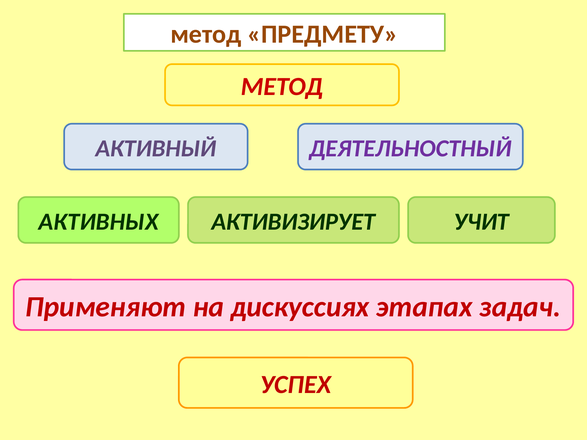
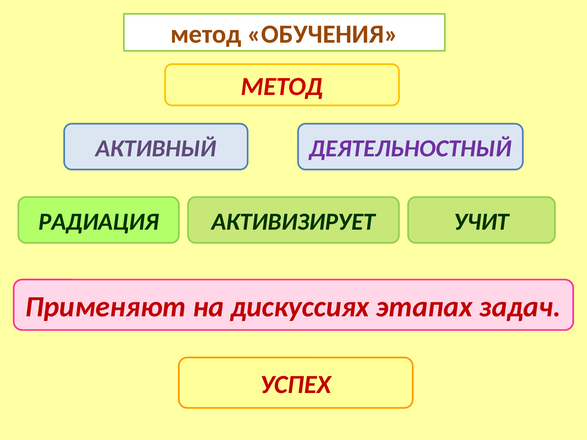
ПРЕДМЕТУ: ПРЕДМЕТУ -> ОБУЧЕНИЯ (323, 34)
АКТИВНЫХ: АКТИВНЫХ -> РАДИАЦИЯ (99, 222)
